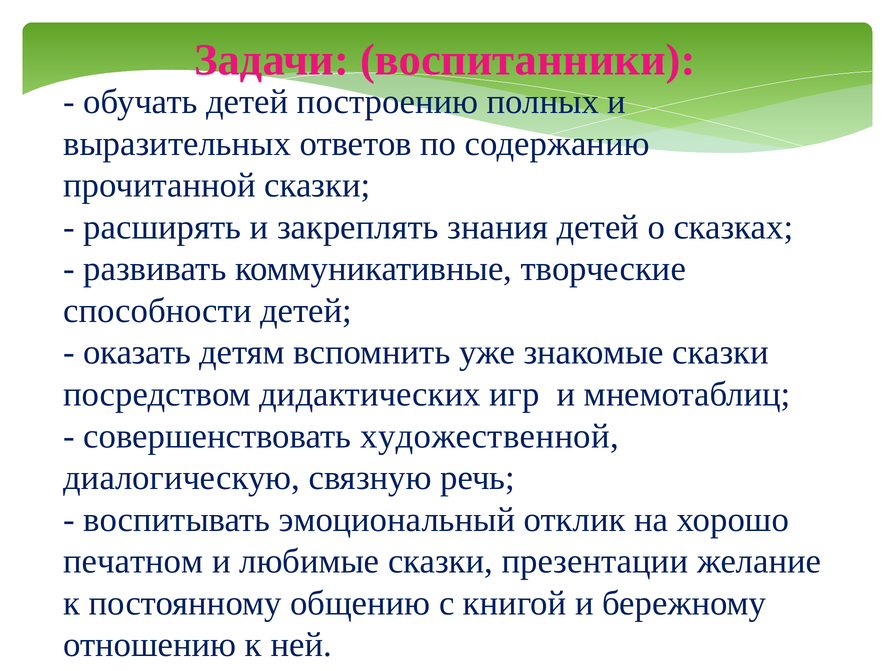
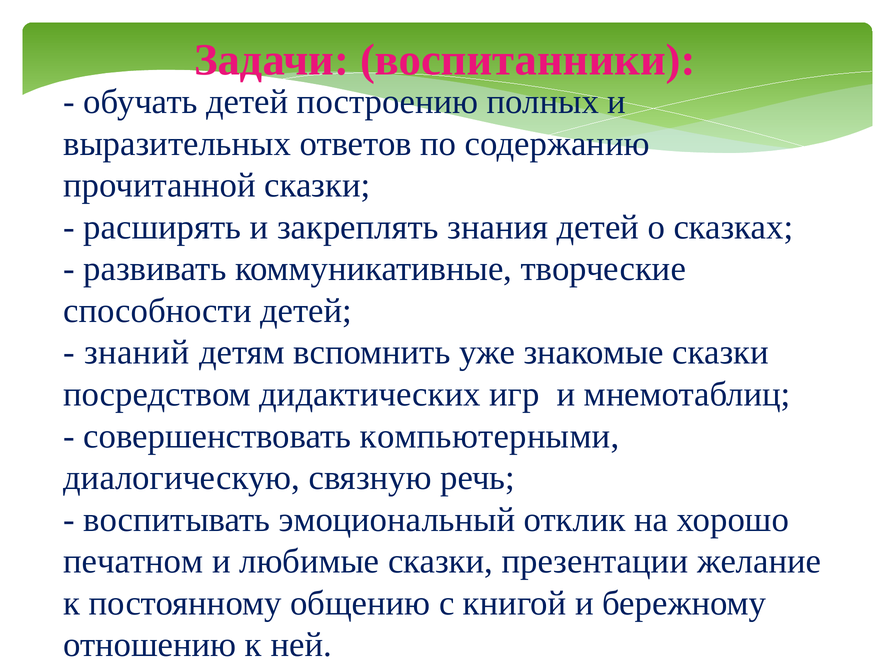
оказать: оказать -> знаний (137, 352)
художественной: художественной -> компьютерными (490, 436)
